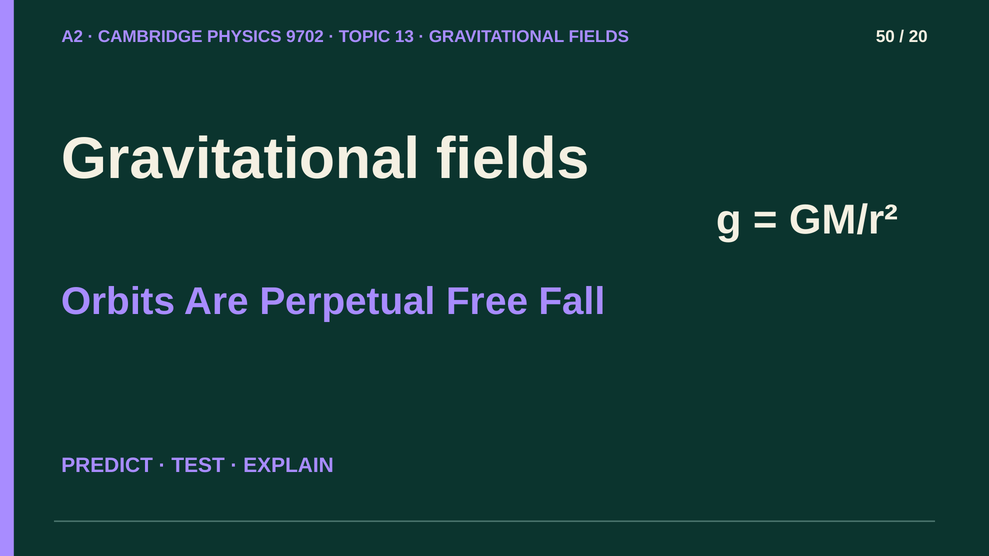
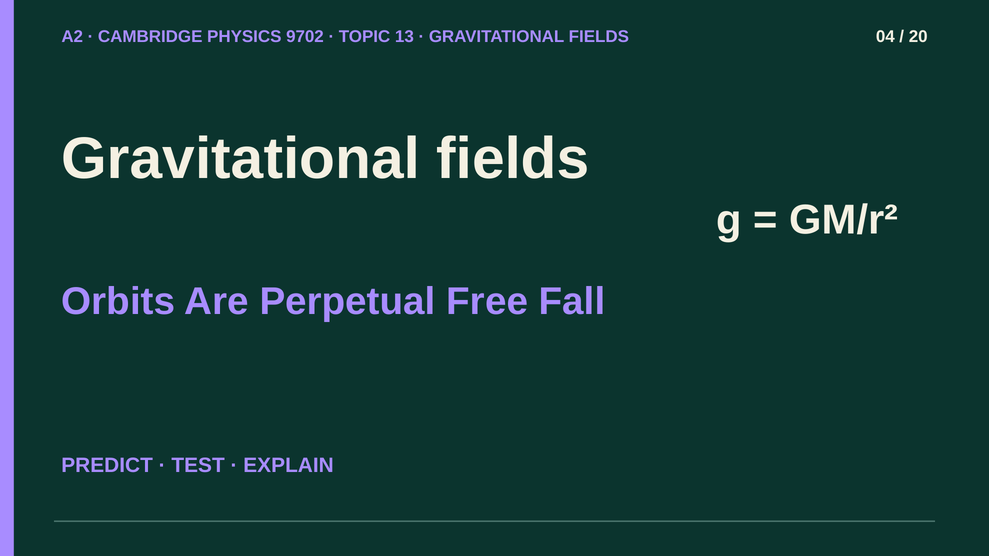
50: 50 -> 04 (885, 37)
